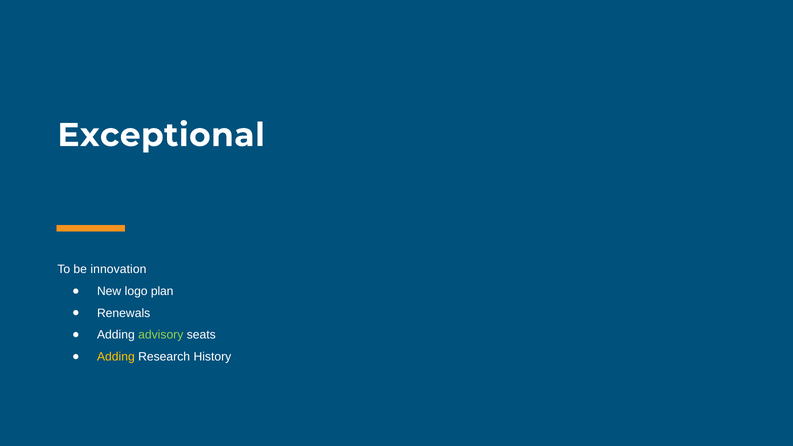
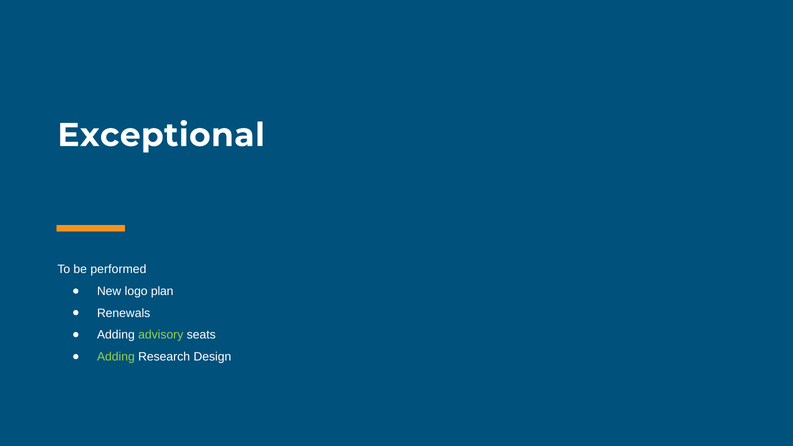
innovation: innovation -> performed (118, 269)
Adding colour: yellow -> light green (116, 357)
History: History -> Design (212, 357)
